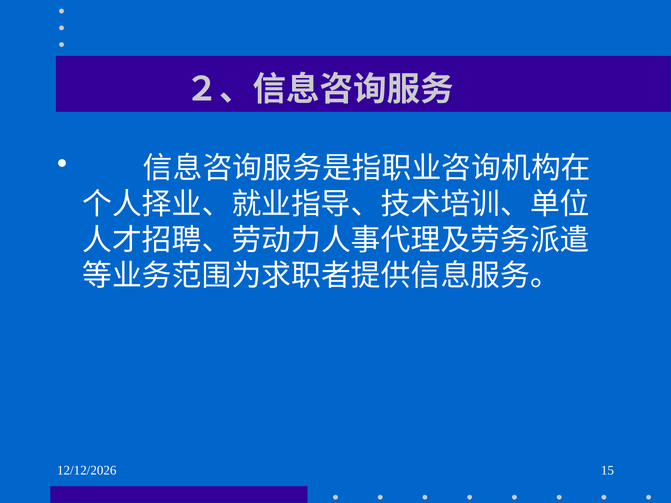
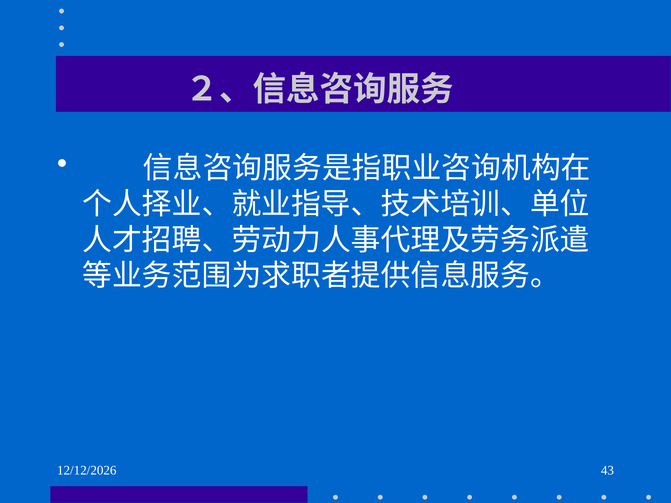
15: 15 -> 43 (607, 471)
